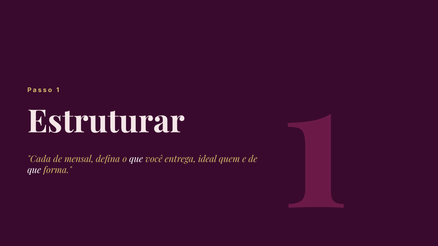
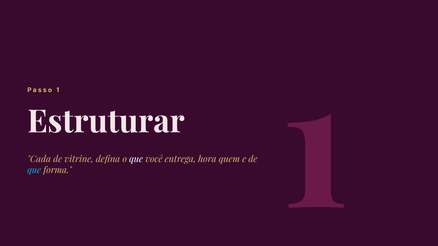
mensal: mensal -> vitrine (79, 159)
ideal: ideal -> hora (207, 159)
que colour: white -> light blue (34, 170)
